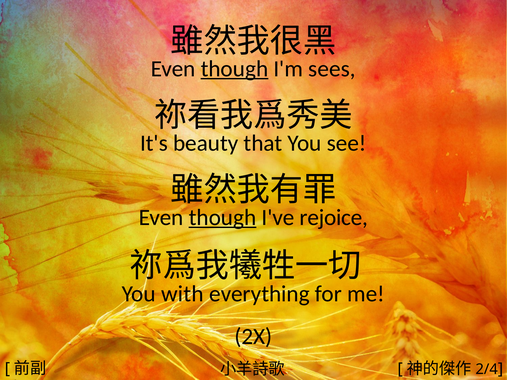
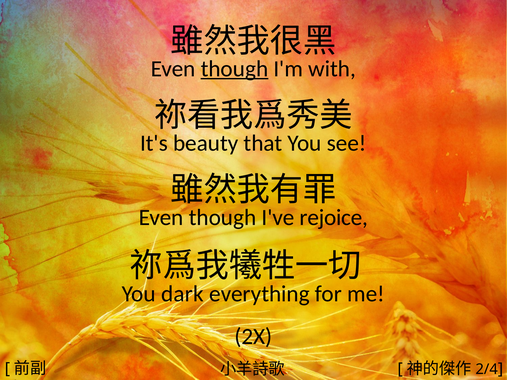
sees: sees -> with (332, 69)
though underline: present -> none (222, 218)
with: with -> dark (182, 294)
